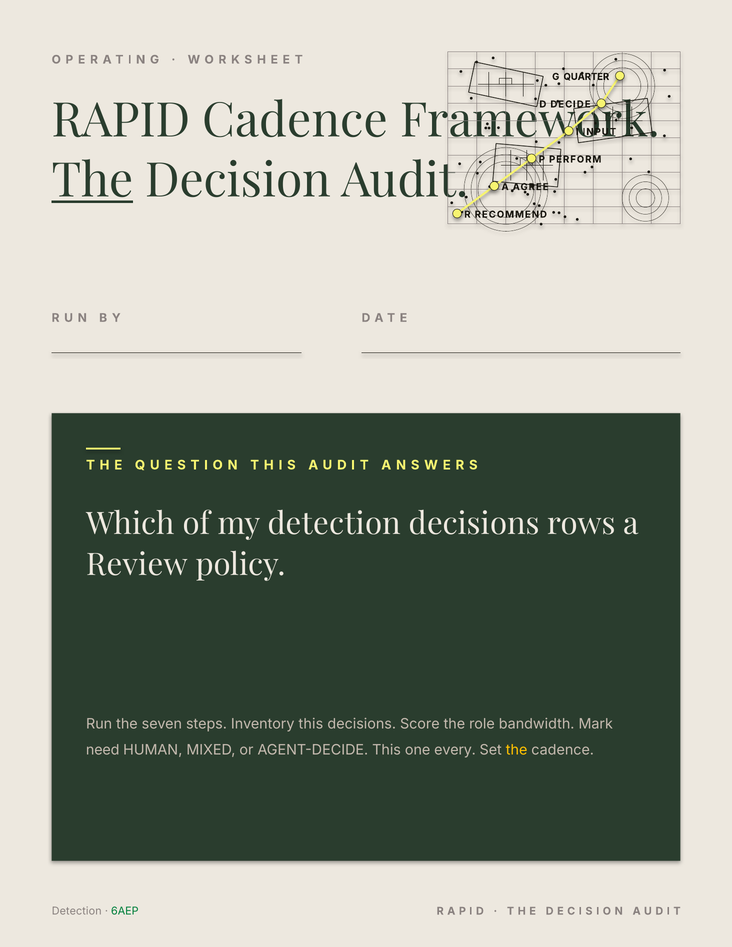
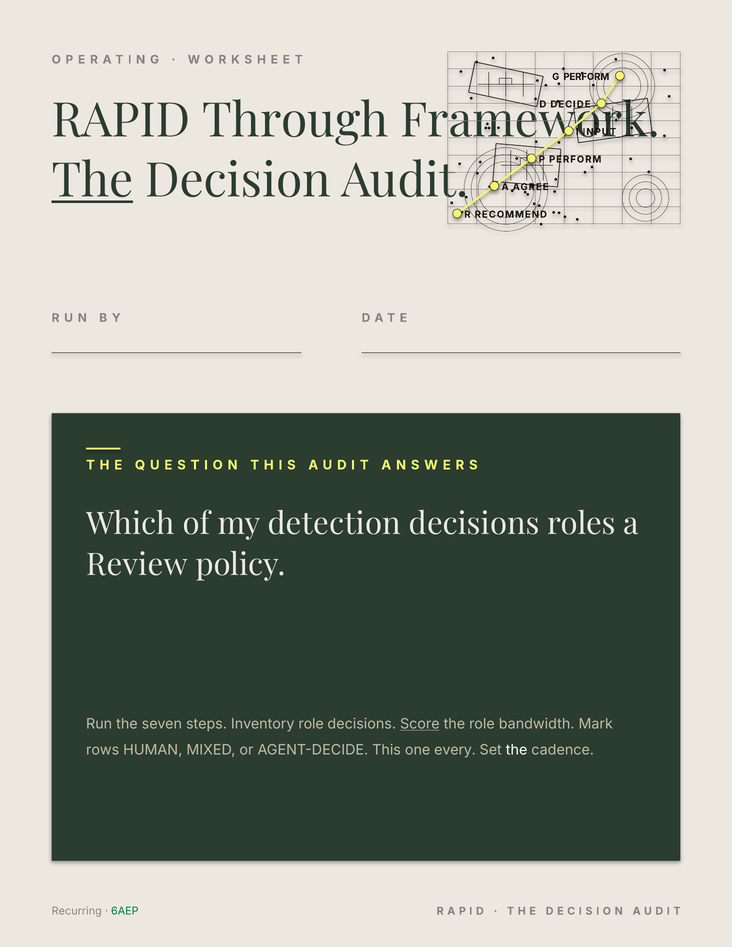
G QUARTER: QUARTER -> PERFORM (586, 77)
RAPID Cadence: Cadence -> Through (295, 121)
rows: rows -> roles (581, 524)
Inventory this: this -> role (311, 724)
Score underline: none -> present (420, 724)
need: need -> rows (103, 750)
the colour: yellow -> white (517, 750)
Detection: Detection -> Recurring (77, 911)
